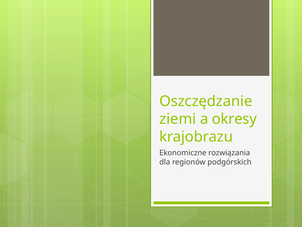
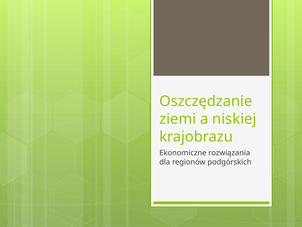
okresy: okresy -> niskiej (234, 119)
